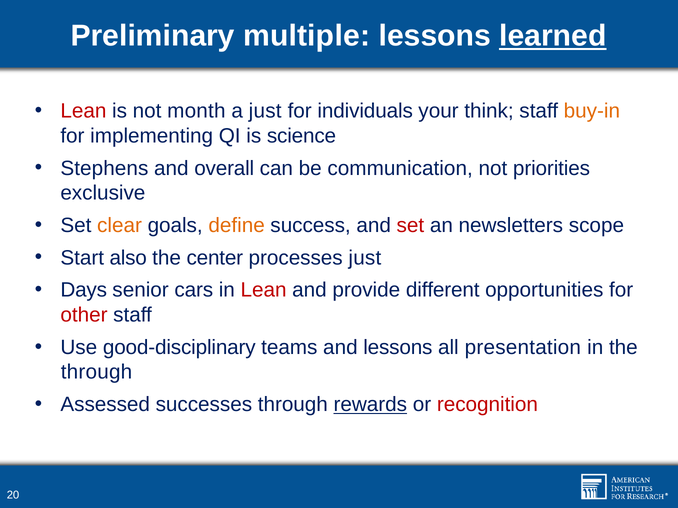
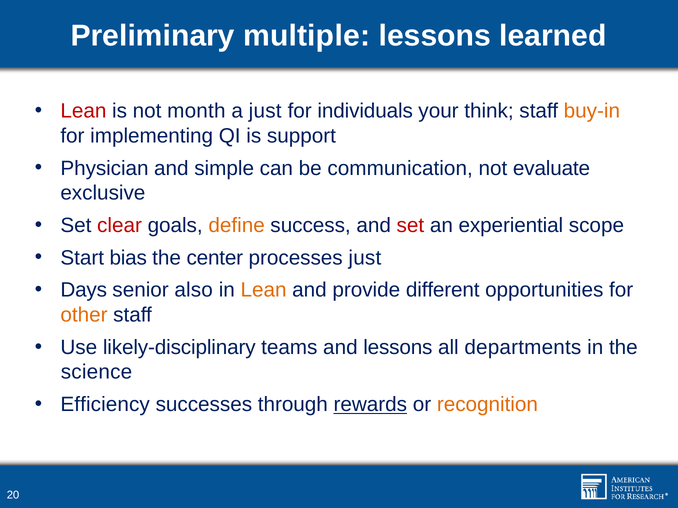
learned underline: present -> none (553, 36)
science: science -> support (301, 136)
Stephens: Stephens -> Physician (104, 168)
overall: overall -> simple (224, 168)
priorities: priorities -> evaluate (552, 168)
clear colour: orange -> red (120, 226)
newsletters: newsletters -> experiential (511, 226)
also: also -> bias (128, 258)
cars: cars -> also (194, 290)
Lean colour: red -> orange (264, 290)
other colour: red -> orange (84, 315)
good-disciplinary: good-disciplinary -> likely-disciplinary (179, 348)
presentation: presentation -> departments (523, 348)
through: through -> science (97, 372)
Assessed: Assessed -> Efficiency (105, 405)
recognition colour: red -> orange (487, 405)
